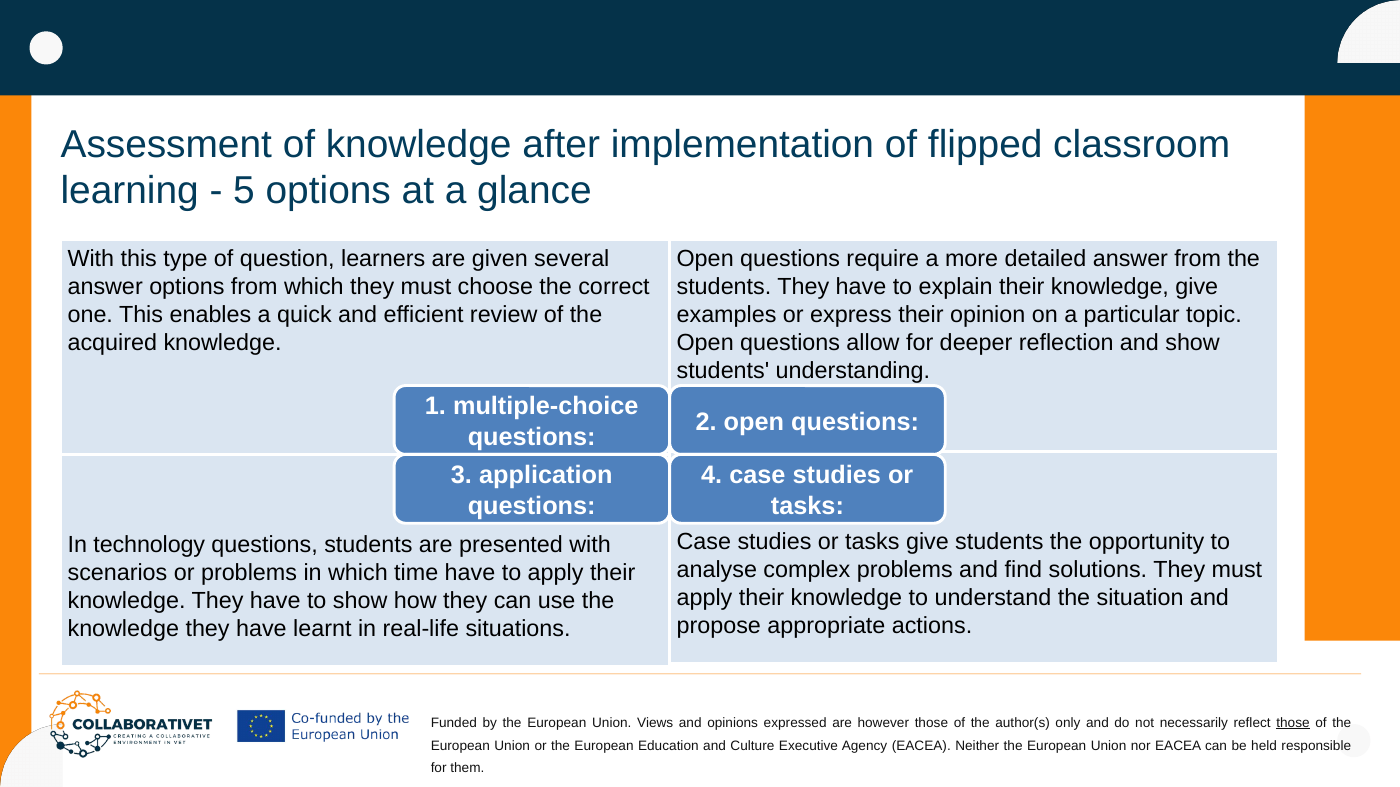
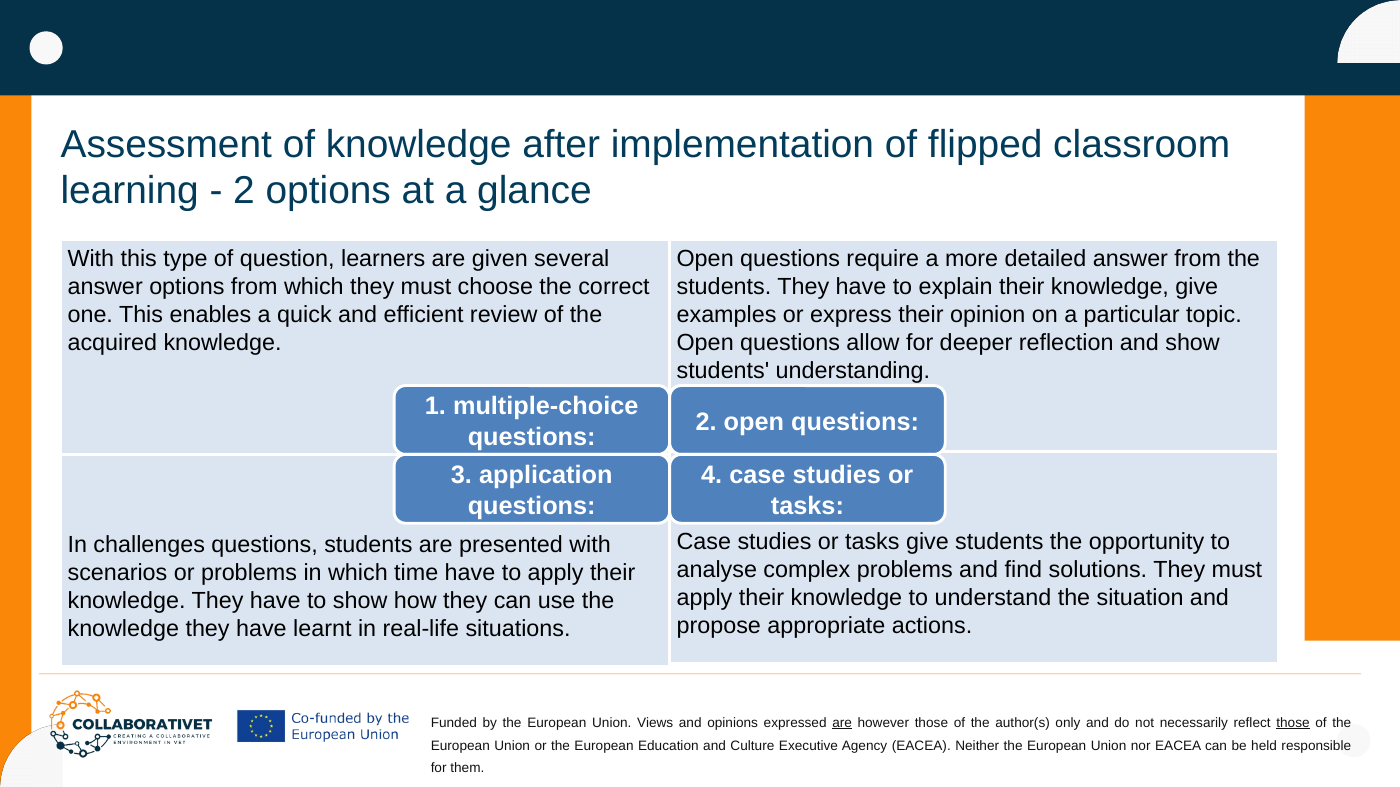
5: 5 -> 2 (244, 191)
technology: technology -> challenges (149, 545)
are underline: none -> present (842, 723)
